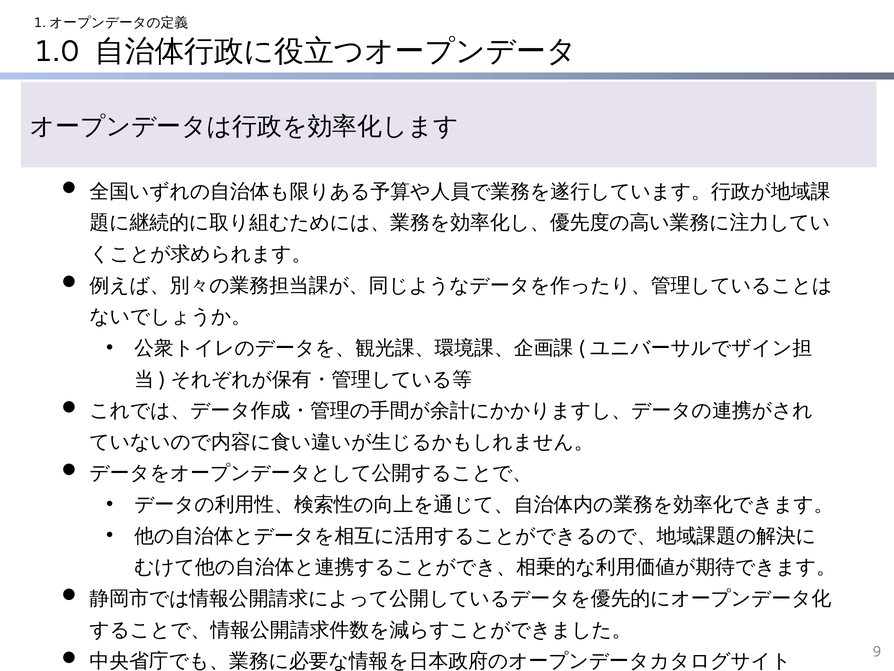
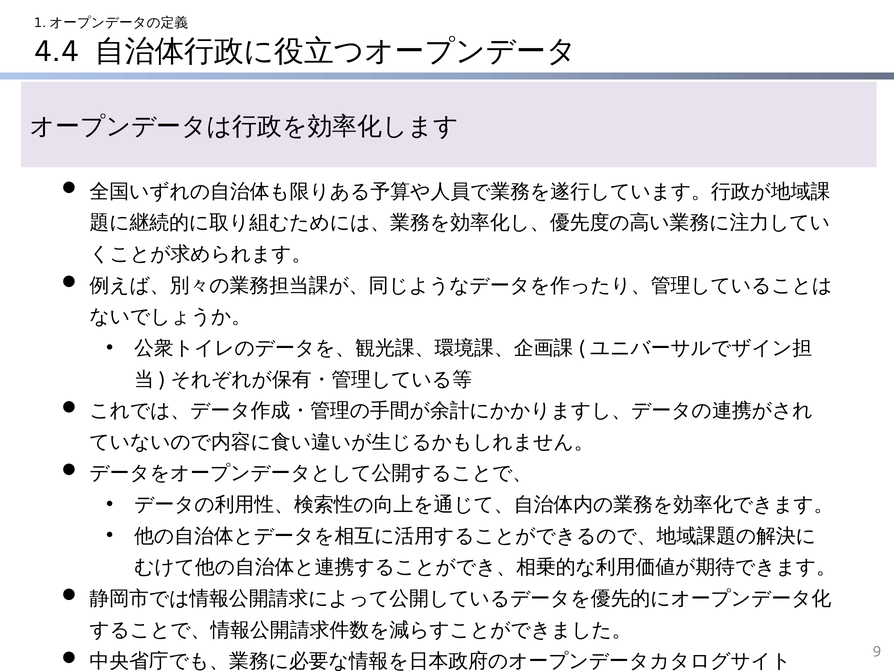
1.0: 1.0 -> 4.4 (57, 51)
